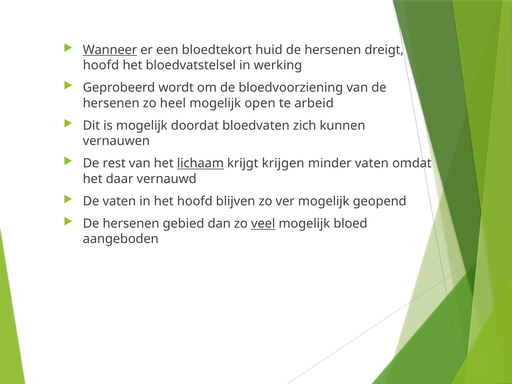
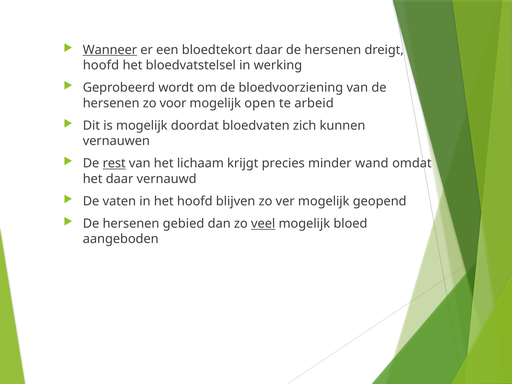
bloedtekort huid: huid -> daar (269, 50)
heel: heel -> voor (173, 103)
rest underline: none -> present (114, 163)
lichaam underline: present -> none (200, 163)
krijgen: krijgen -> precies (283, 163)
minder vaten: vaten -> wand (372, 163)
